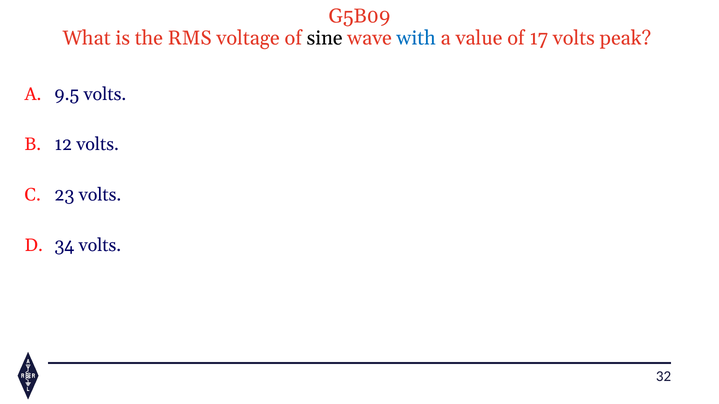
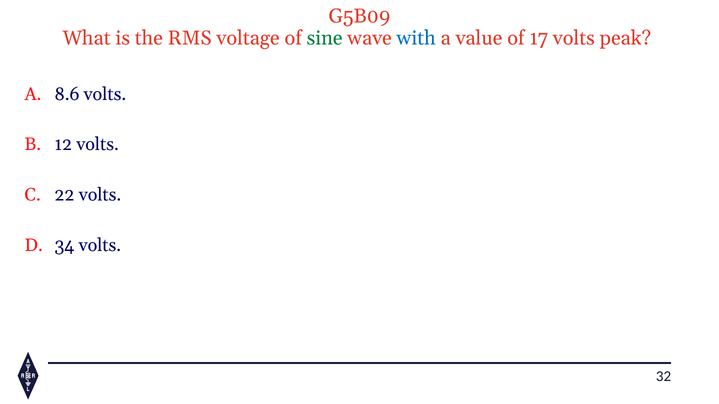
sine colour: black -> green (325, 38)
9.5: 9.5 -> 8.6 (67, 94)
23: 23 -> 22 (64, 195)
